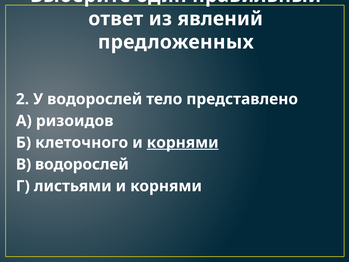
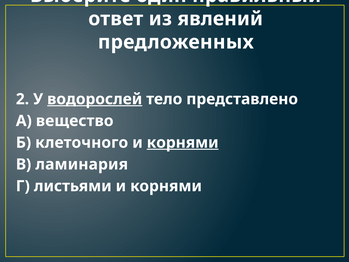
водорослей underline: none -> present (95, 99)
ризоидов: ризоидов -> вещество (75, 121)
В водорослей: водорослей -> ламинария (82, 164)
